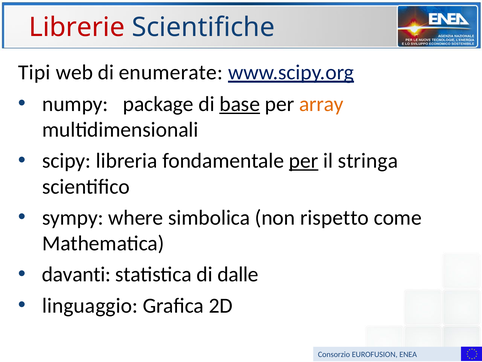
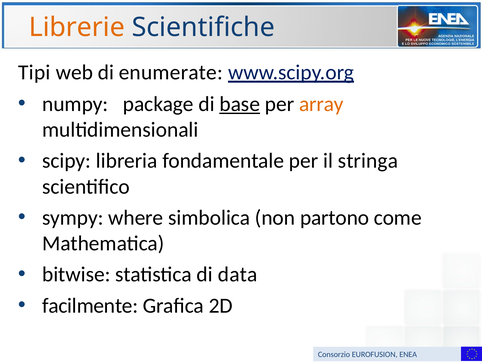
Librerie colour: red -> orange (77, 27)
per underline: present -> none (304, 161)
rispetto: rispetto -> partono (335, 217)
davanti: davanti -> bitwise (76, 274)
dalle: dalle -> data (238, 274)
linguaggio: linguaggio -> facilmente (90, 305)
